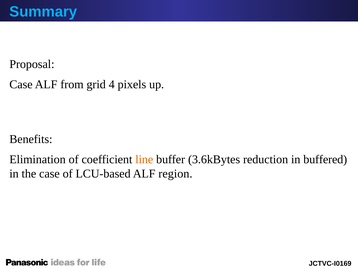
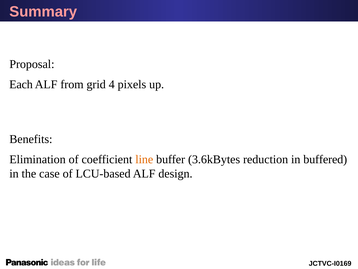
Summary colour: light blue -> pink (43, 12)
Case: Case -> Each (21, 84)
region: region -> design (175, 173)
